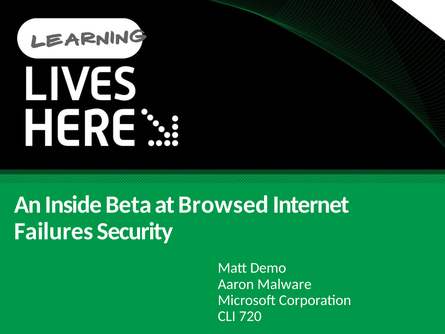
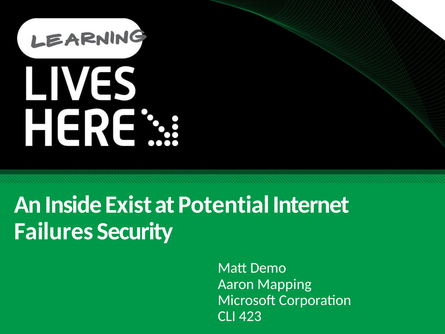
Beta: Beta -> Exist (129, 204)
Browsed: Browsed -> Potential (224, 204)
Malware: Malware -> Mapping (284, 284)
720: 720 -> 423 (250, 316)
